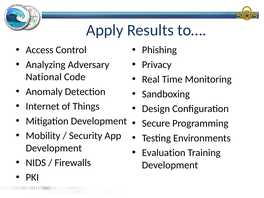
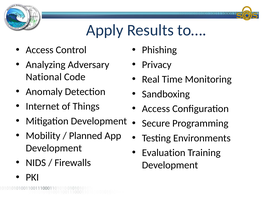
Design: Design -> Access (156, 109)
Security: Security -> Planned (86, 136)
